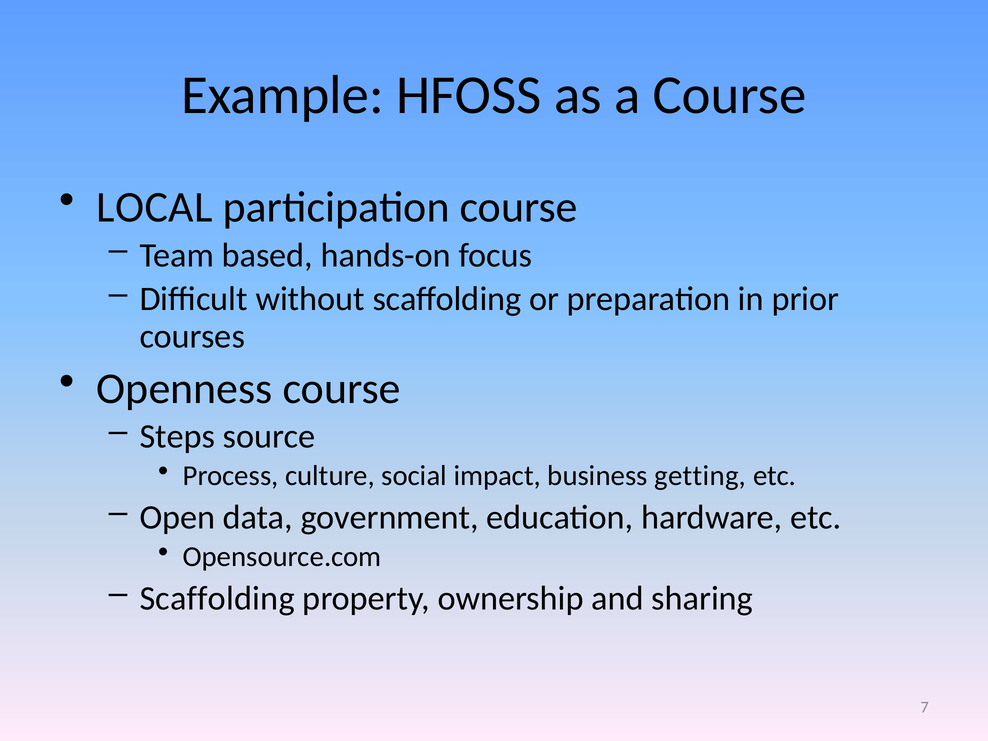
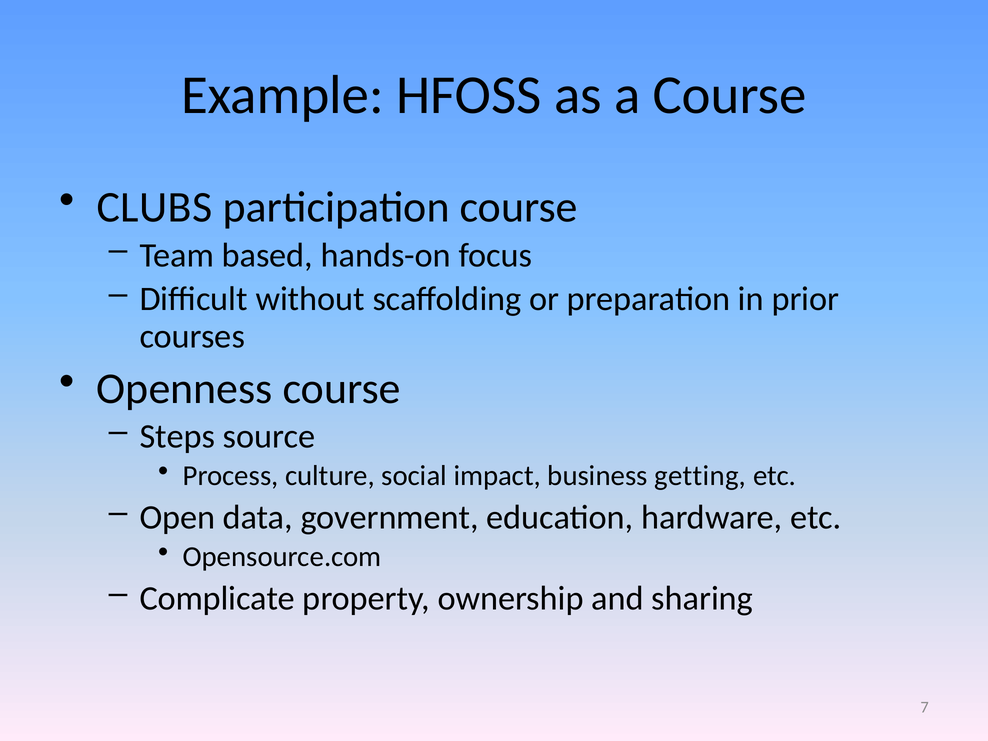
LOCAL: LOCAL -> CLUBS (154, 207)
Scaffolding: Scaffolding -> Complicate (217, 598)
